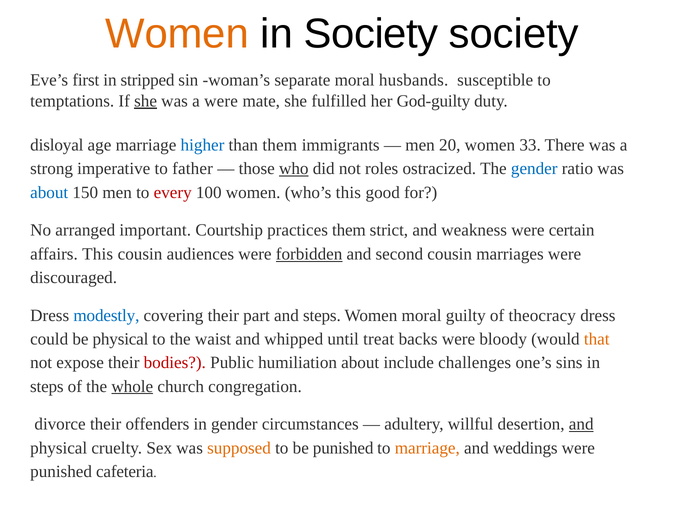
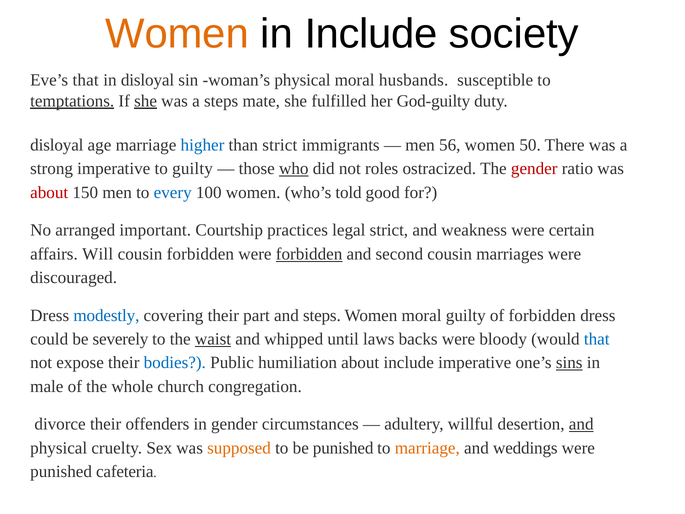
in Society: Society -> Include (371, 34)
Eve’s first: first -> that (86, 80)
in stripped: stripped -> disloyal (148, 80)
woman’s separate: separate -> physical (302, 80)
temptations underline: none -> present (72, 101)
a were: were -> steps (221, 101)
than them: them -> strict (280, 145)
20: 20 -> 56 (450, 145)
33: 33 -> 50 (530, 145)
to father: father -> guilty (193, 169)
gender colour: blue -> red (534, 169)
about colour: blue -> red (49, 192)
every colour: red -> blue (173, 192)
who’s this: this -> told (349, 192)
practices them: them -> legal (349, 230)
affairs This: This -> Will (98, 254)
cousin audiences: audiences -> forbidden (200, 254)
of theocracy: theocracy -> forbidden (542, 315)
be physical: physical -> severely (120, 339)
waist underline: none -> present (213, 339)
treat: treat -> laws (379, 339)
that colour: orange -> blue (597, 339)
bodies colour: red -> blue (175, 363)
include challenges: challenges -> imperative (475, 363)
sins underline: none -> present (569, 363)
steps: steps -> male (47, 386)
whole underline: present -> none (132, 386)
